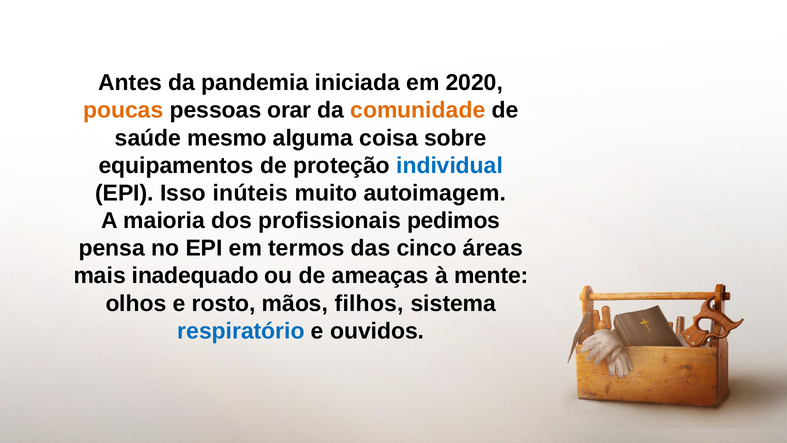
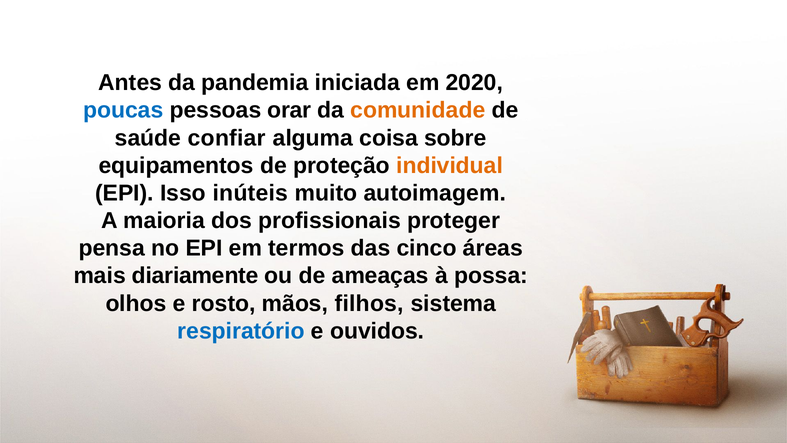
poucas colour: orange -> blue (123, 110)
mesmo: mesmo -> confiar (227, 138)
individual colour: blue -> orange (450, 165)
pedimos: pedimos -> proteger (454, 221)
inadequado: inadequado -> diariamente (195, 276)
mente: mente -> possa (491, 276)
